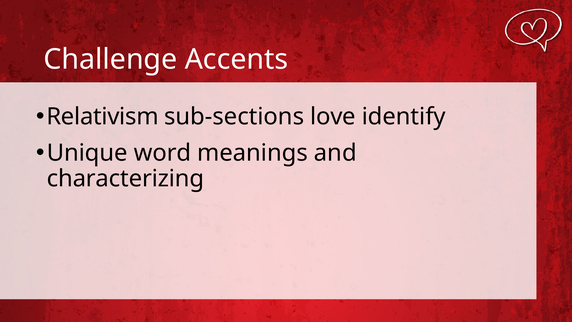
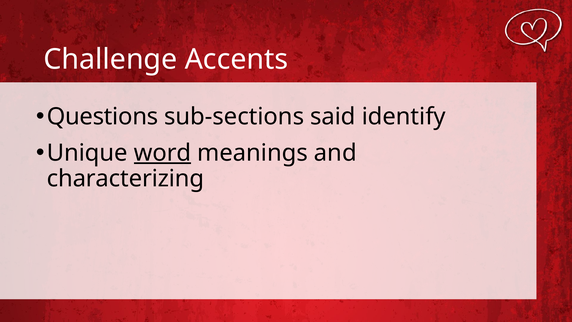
Relativism: Relativism -> Questions (103, 117)
love: love -> said (333, 117)
word underline: none -> present (163, 153)
